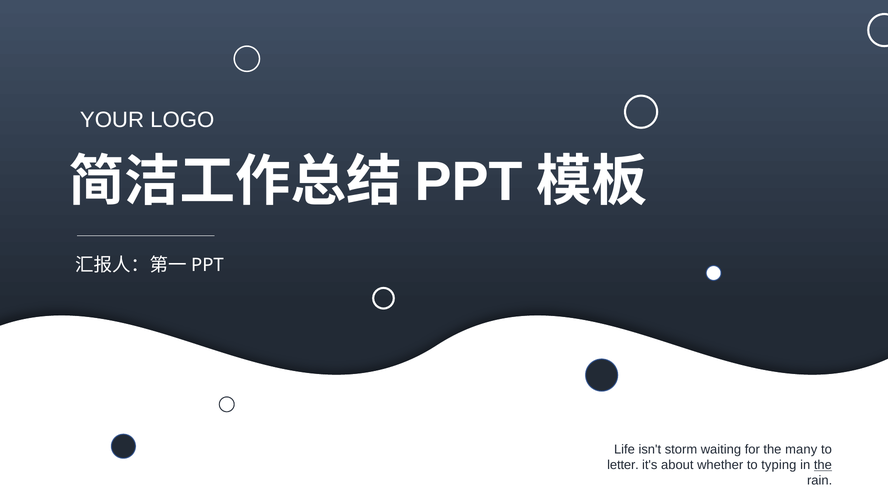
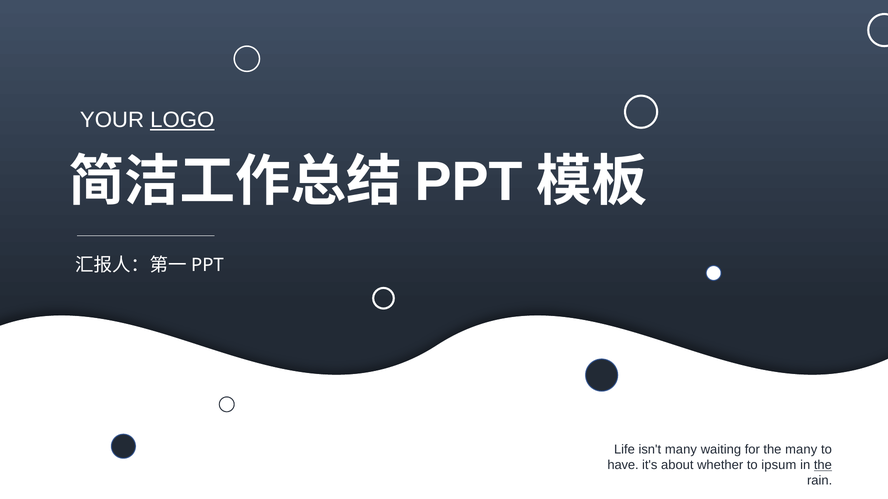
LOGO underline: none -> present (182, 120)
isn't storm: storm -> many (681, 450)
letter: letter -> have (623, 466)
typing: typing -> ipsum (779, 466)
